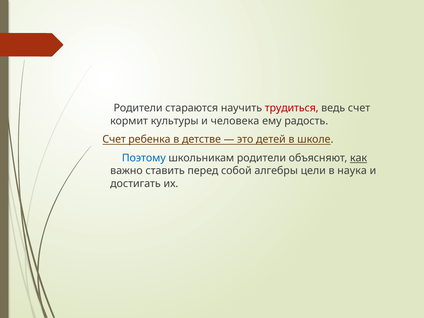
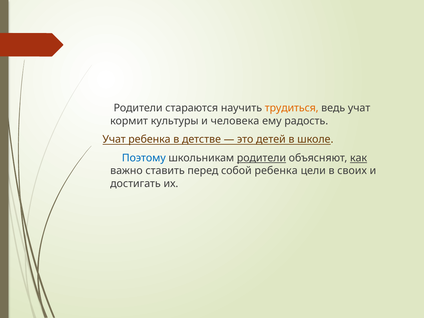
трудиться colour: red -> orange (292, 108)
ведь счет: счет -> учат (359, 108)
Счет: Счет -> Учат (114, 139)
родители underline: none -> present (261, 158)
собой алгебры: алгебры -> ребенка (276, 171)
наука: наука -> своих (352, 171)
